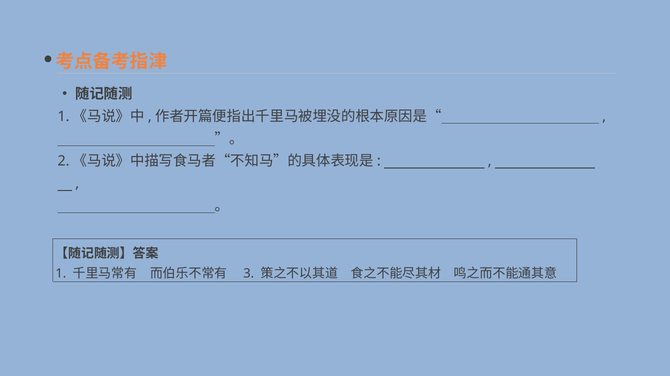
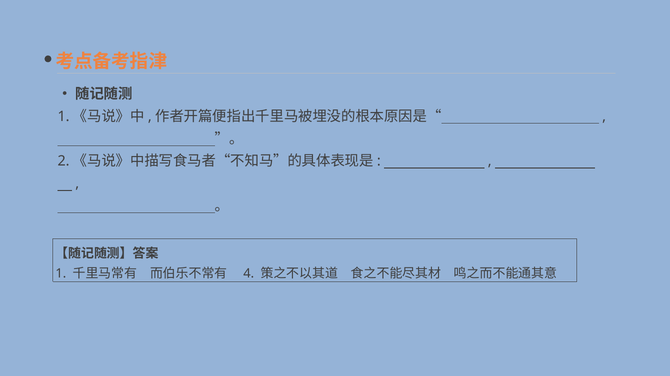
3: 3 -> 4 (249, 273)
